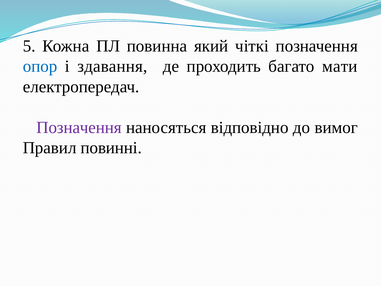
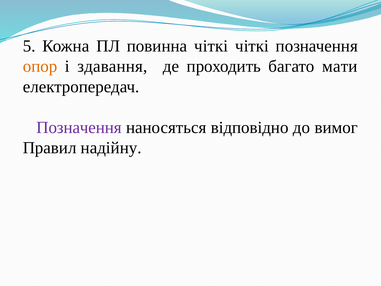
повинна який: який -> чіткі (211, 46)
опор colour: blue -> orange (40, 66)
повинні: повинні -> надійну (111, 148)
